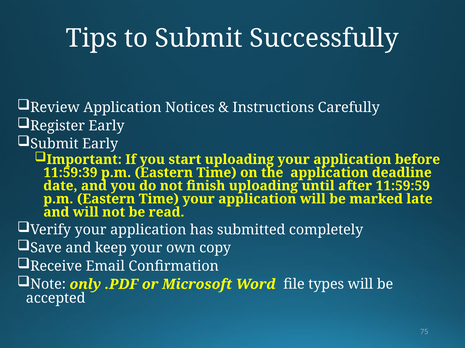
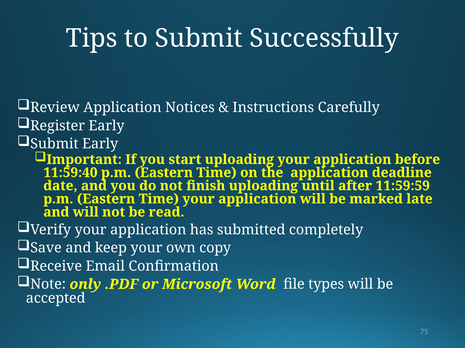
11:59:39: 11:59:39 -> 11:59:40 (70, 173)
